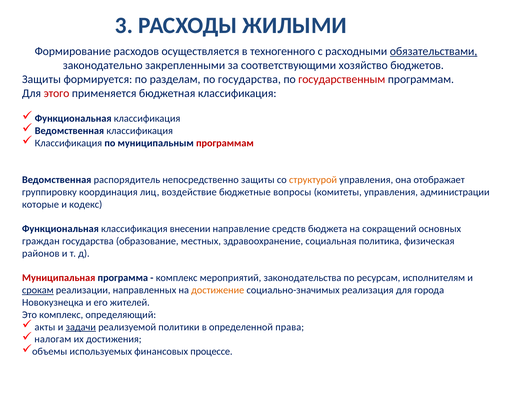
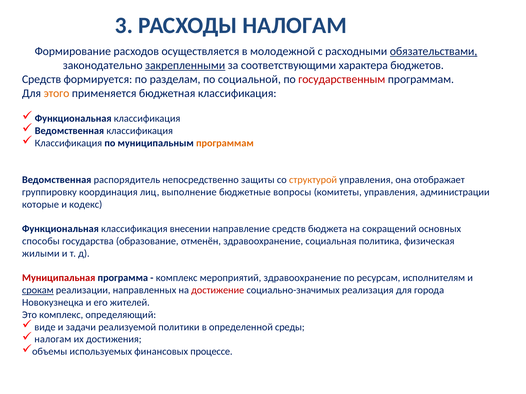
РАСХОДЫ ЖИЛЫМИ: ЖИЛЫМИ -> НАЛОГАМ (295, 25)
техногенного: техногенного -> молодежной (283, 51)
закрепленными underline: none -> present (185, 65)
хозяйство: хозяйство -> характера (363, 65)
Защиты: Защиты -> Средств (42, 79)
по государства: государства -> социальной (249, 79)
этого colour: red -> orange (56, 93)
программам colour: red -> orange (225, 143)
воздействие: воздействие -> выполнение (189, 192)
граждан: граждан -> способы (41, 241)
местных: местных -> отменён (201, 241)
районов: районов -> жилыми (41, 254)
мероприятий законодательства: законодательства -> здравоохранение (302, 278)
достижение colour: orange -> red (218, 291)
акты: акты -> виде (45, 327)
задачи underline: present -> none (81, 327)
права: права -> среды (290, 327)
